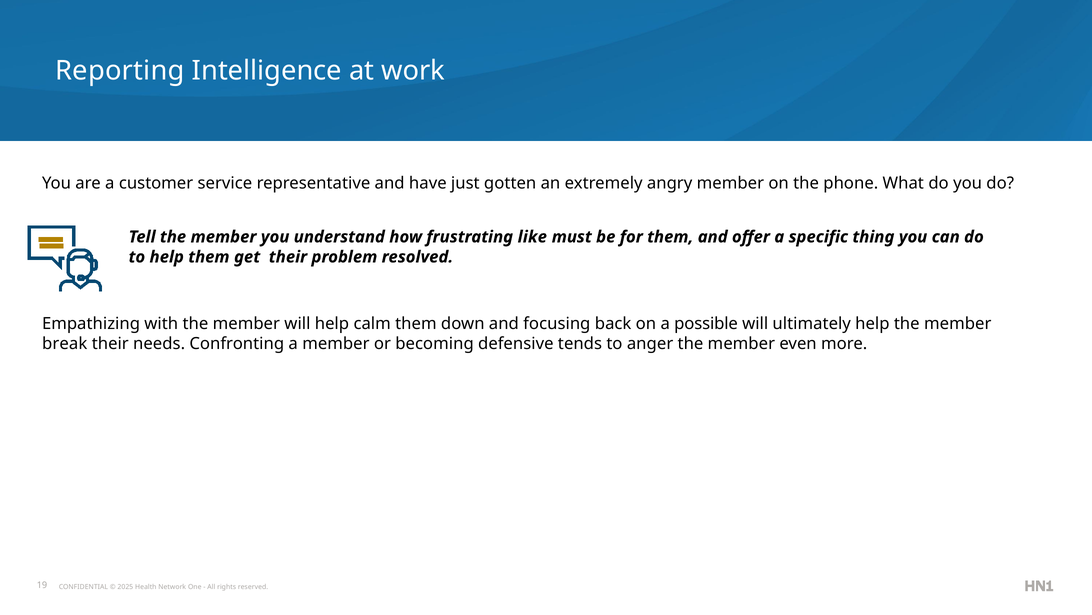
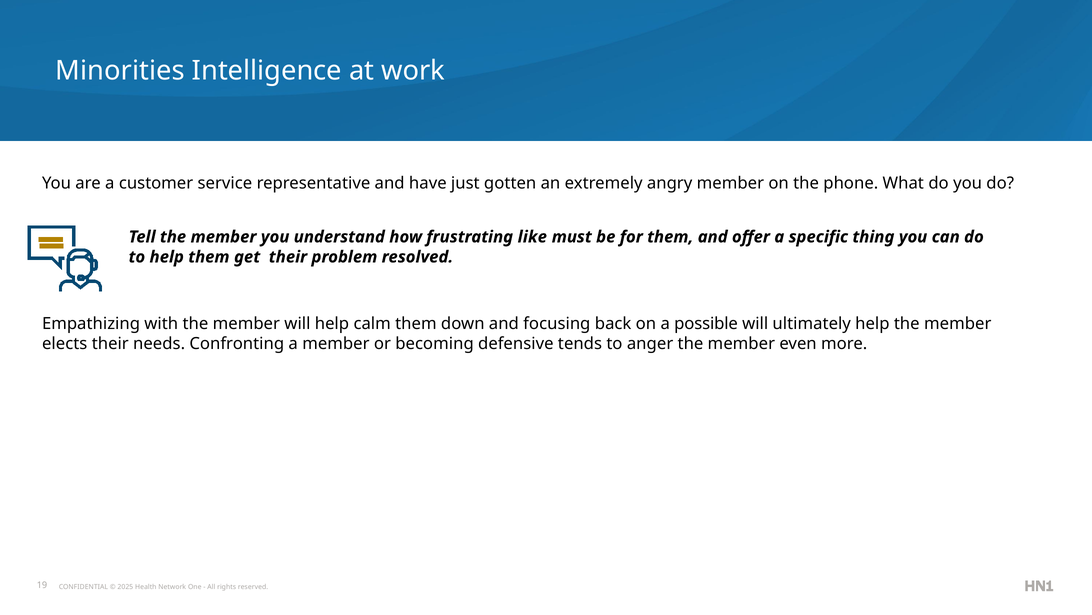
Reporting: Reporting -> Minorities (120, 71)
break: break -> elects (65, 343)
